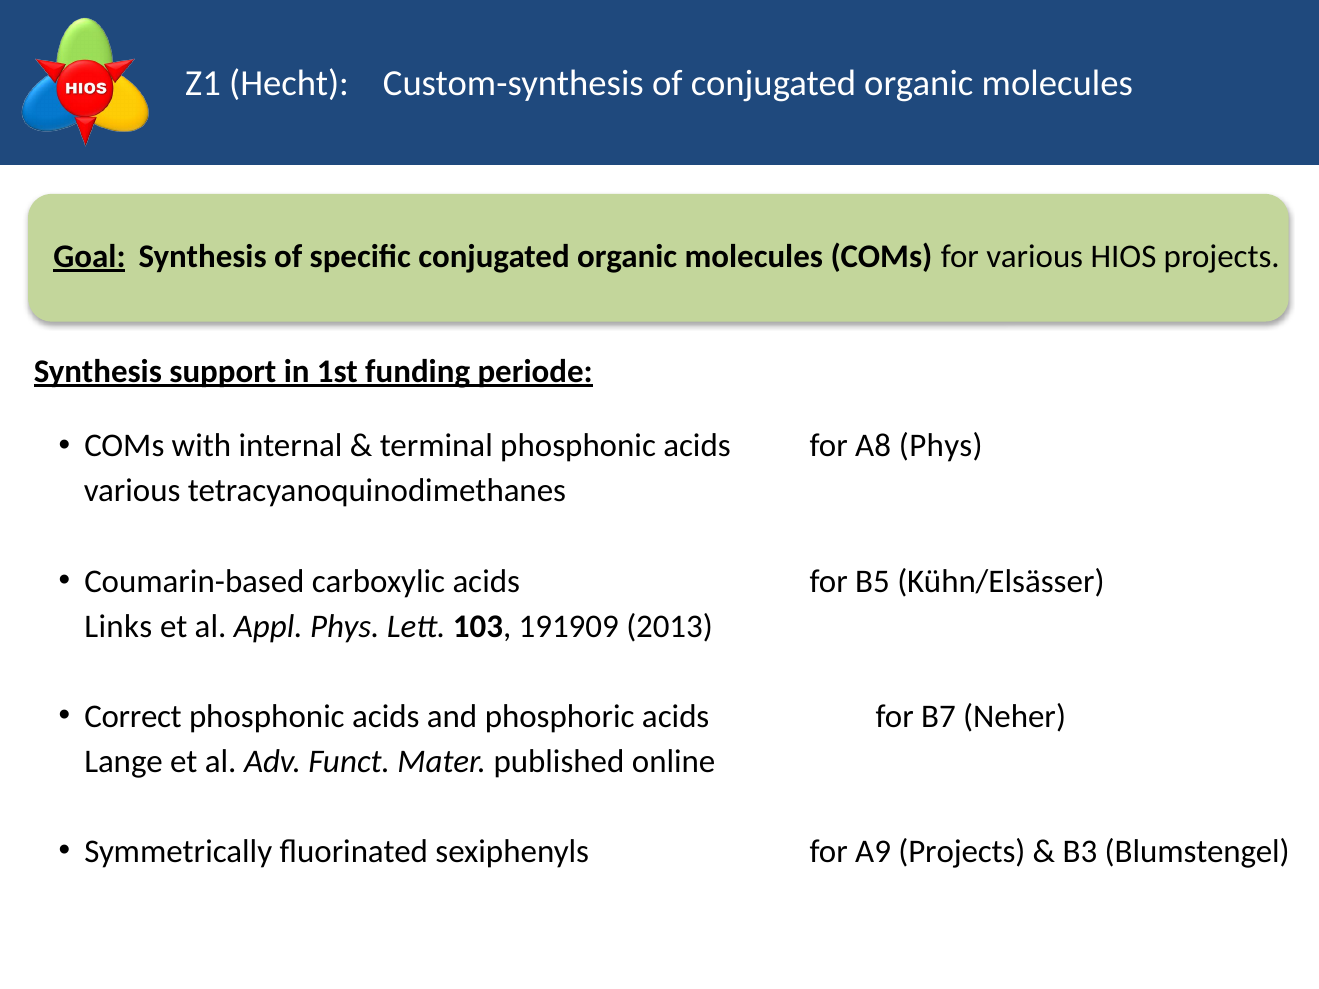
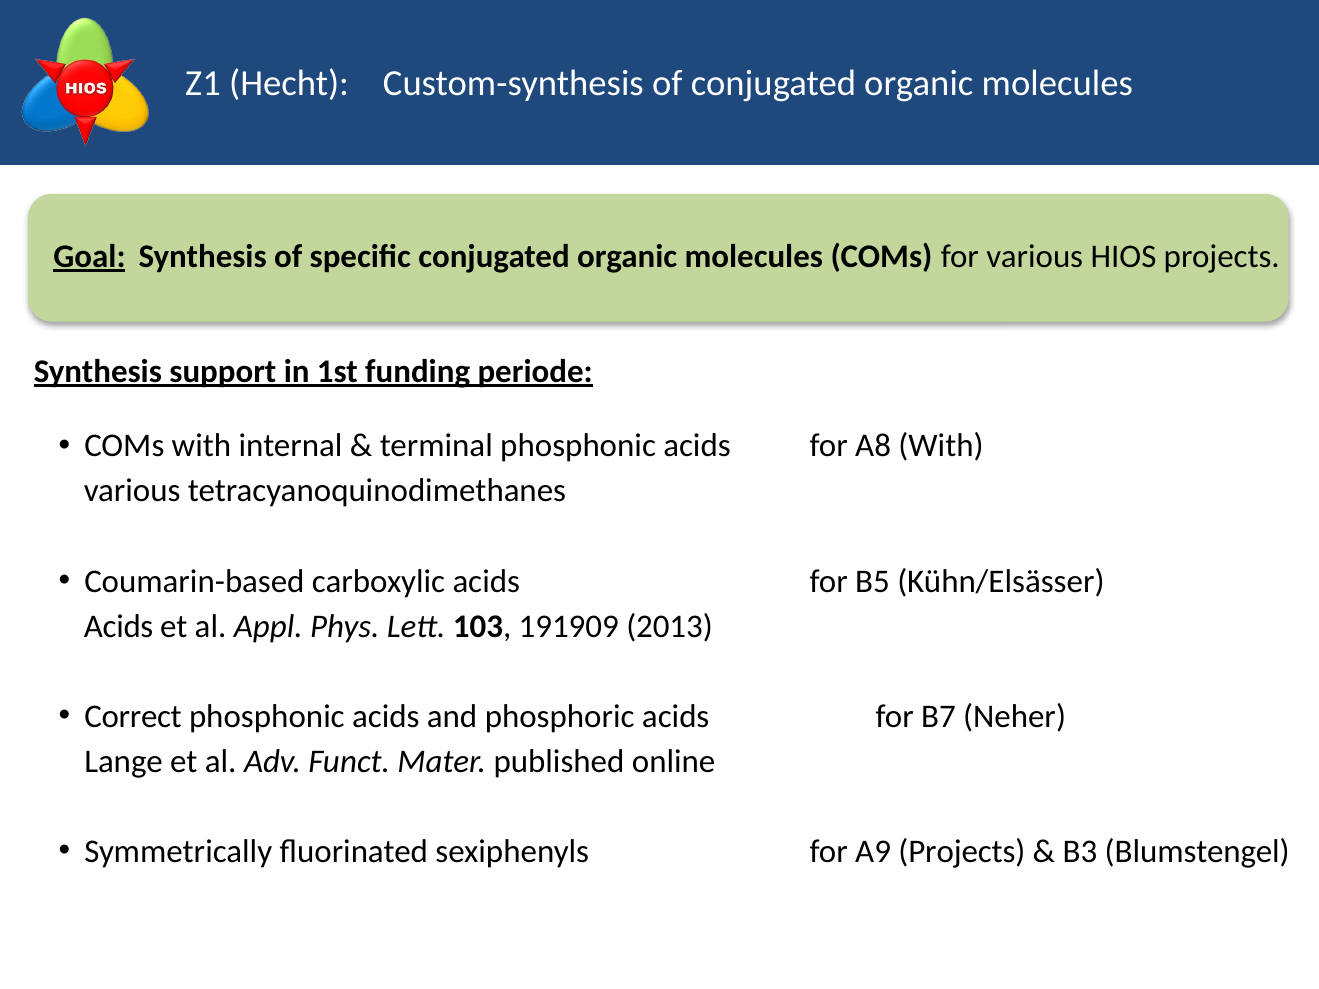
A8 Phys: Phys -> With (941, 446)
Links: Links -> Acids (119, 626)
